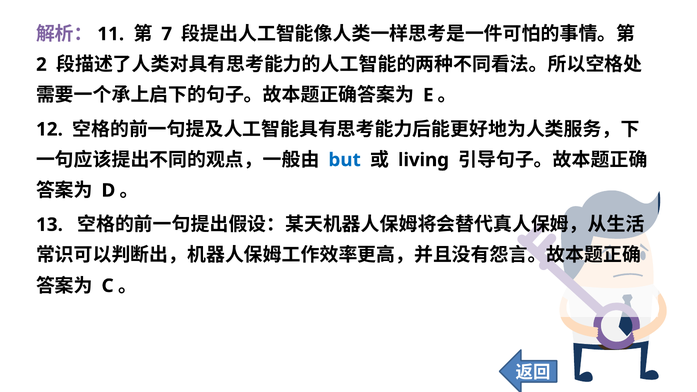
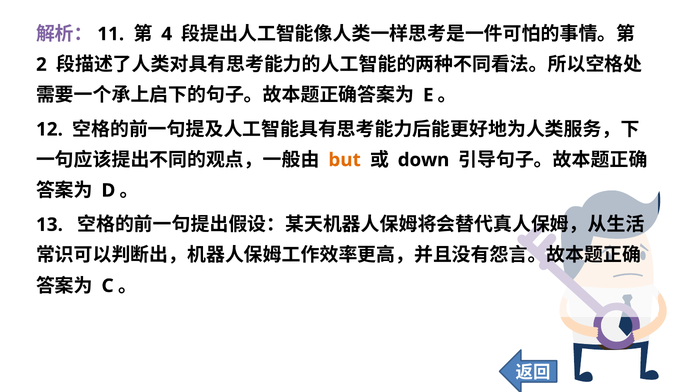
7: 7 -> 4 (167, 34)
but colour: blue -> orange (345, 160)
living: living -> down (423, 160)
